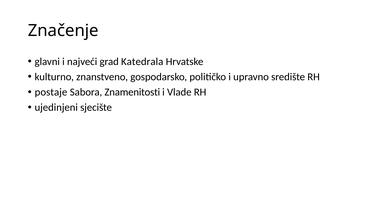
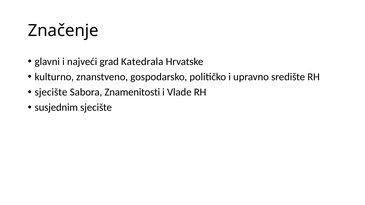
postaje: postaje -> sjecište (51, 92)
ujedinjeni: ujedinjeni -> susjednim (56, 108)
